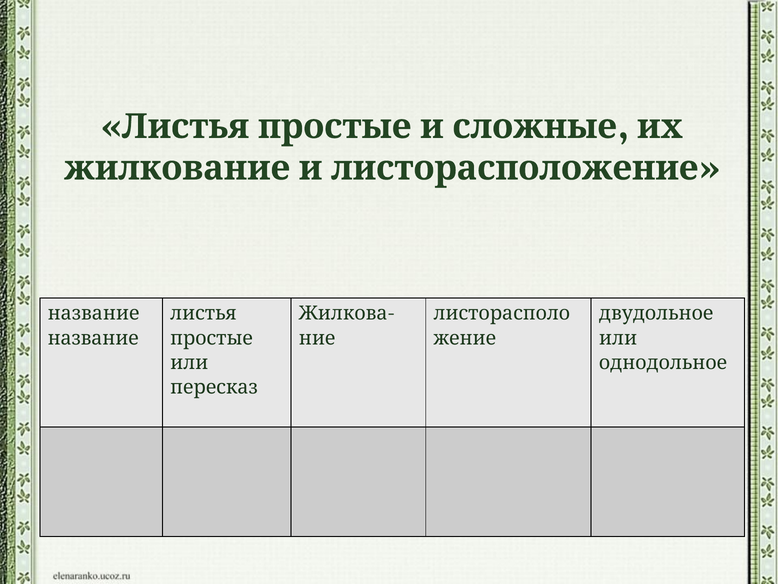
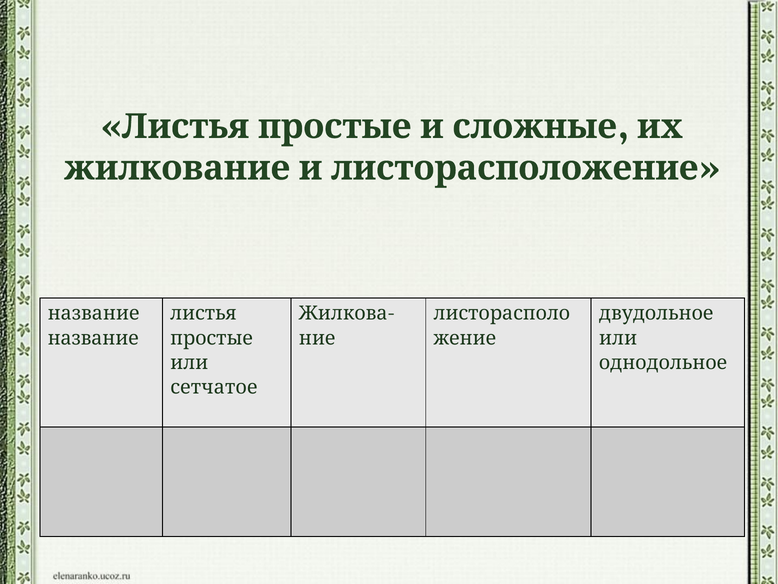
пересказ: пересказ -> сетчатое (214, 387)
